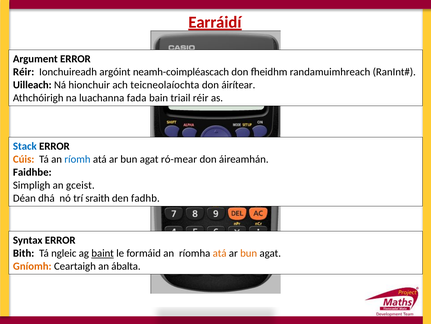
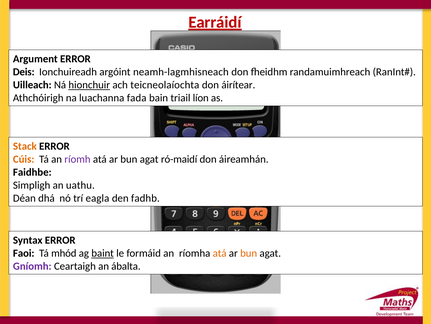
Réir: Réir -> Deis (24, 72)
neamh-coimpléascach: neamh-coimpléascach -> neamh-lagmhisneach (181, 72)
hionchuir underline: none -> present (89, 85)
triail réir: réir -> líon (201, 98)
Stack colour: blue -> orange (25, 146)
ríomh colour: blue -> purple (77, 159)
ró-mear: ró-mear -> ró-maidí (179, 159)
gceist: gceist -> uathu (80, 185)
sraith: sraith -> eagla (97, 198)
Bith: Bith -> Faoi (24, 253)
ngleic: ngleic -> mhód (64, 253)
Gníomh colour: orange -> purple (32, 266)
